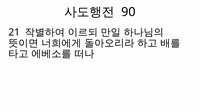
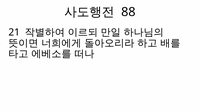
90: 90 -> 88 (128, 12)
